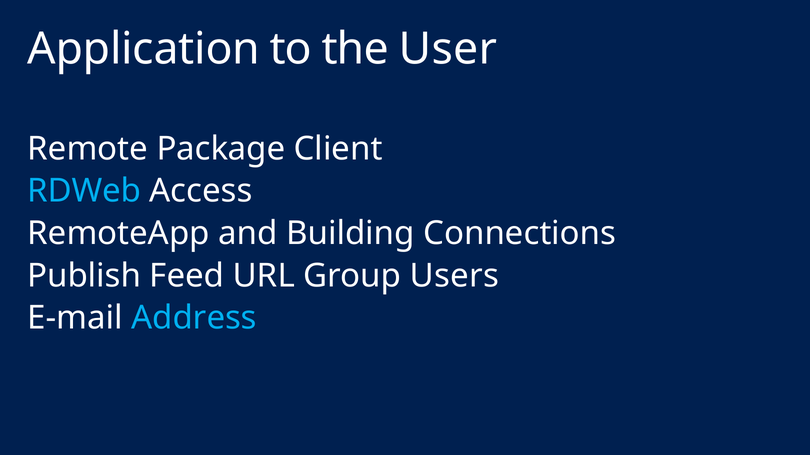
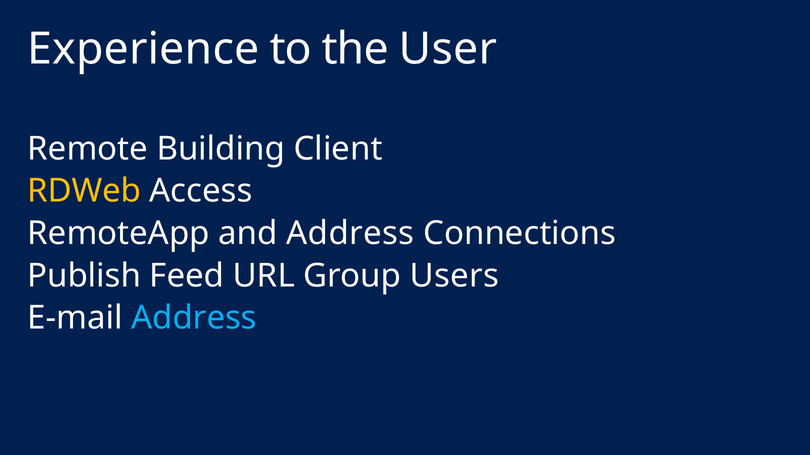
Application: Application -> Experience (143, 49)
Package: Package -> Building (221, 149)
RDWeb colour: light blue -> yellow (84, 191)
and Building: Building -> Address (350, 234)
